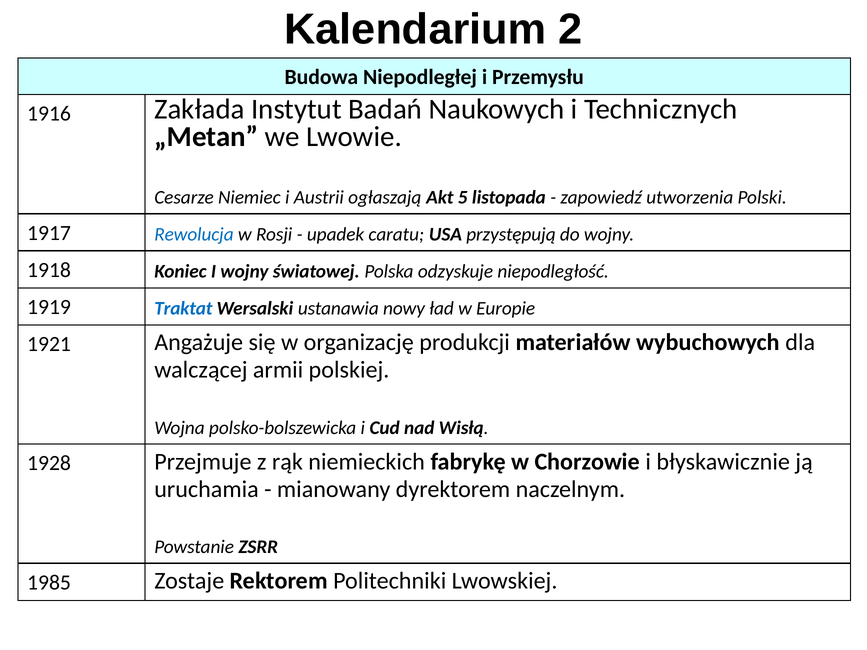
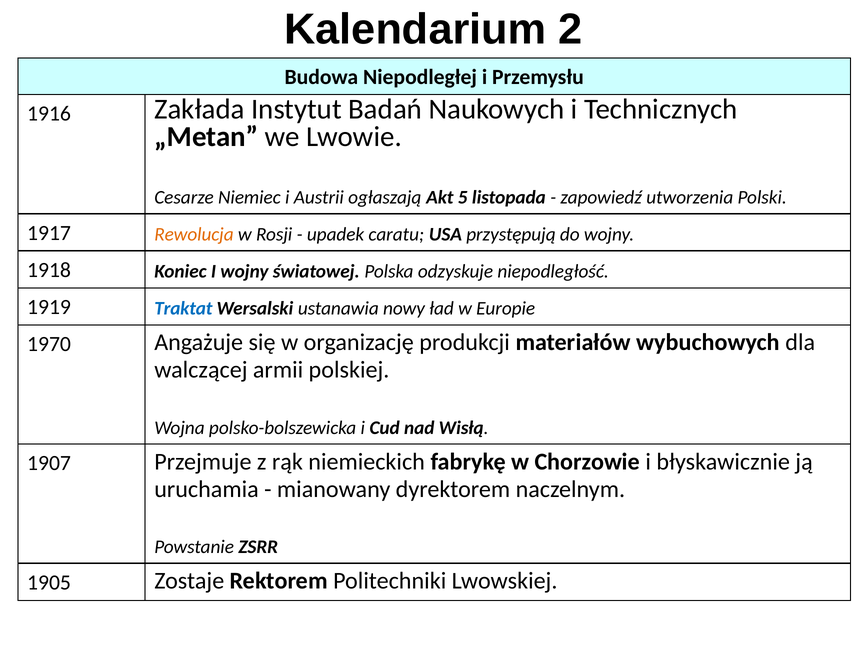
Rewolucja colour: blue -> orange (194, 234)
1921: 1921 -> 1970 (49, 344)
1928: 1928 -> 1907 (49, 463)
1985: 1985 -> 1905 (49, 583)
